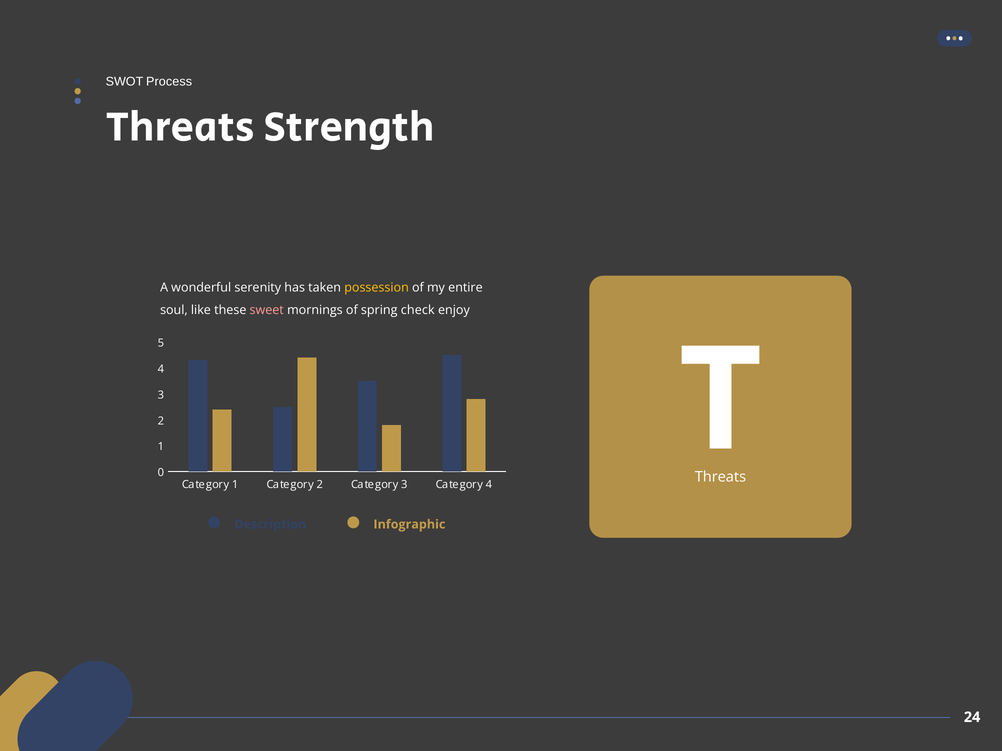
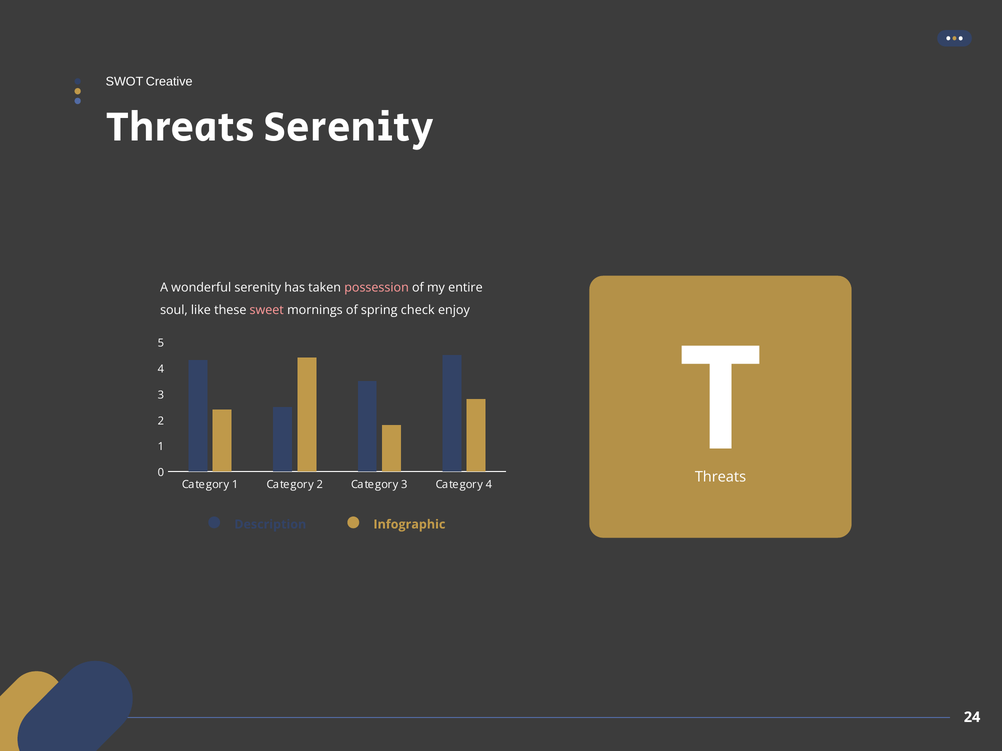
Process: Process -> Creative (169, 82)
Threats Strength: Strength -> Serenity (349, 127)
possession colour: yellow -> pink (377, 288)
